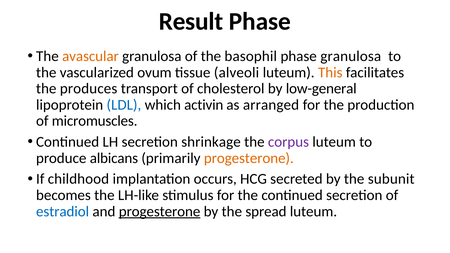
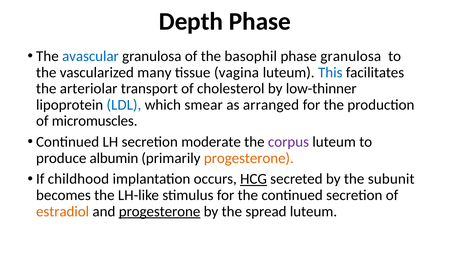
Result: Result -> Depth (191, 22)
avascular colour: orange -> blue (90, 56)
ovum: ovum -> many (154, 72)
alveoli: alveoli -> vagina (237, 72)
This colour: orange -> blue (330, 72)
produces: produces -> arteriolar (89, 89)
low-general: low-general -> low-thinner (321, 89)
activin: activin -> smear (204, 105)
shrinkage: shrinkage -> moderate (211, 142)
albicans: albicans -> albumin (114, 158)
HCG underline: none -> present (254, 179)
estradiol colour: blue -> orange (63, 212)
